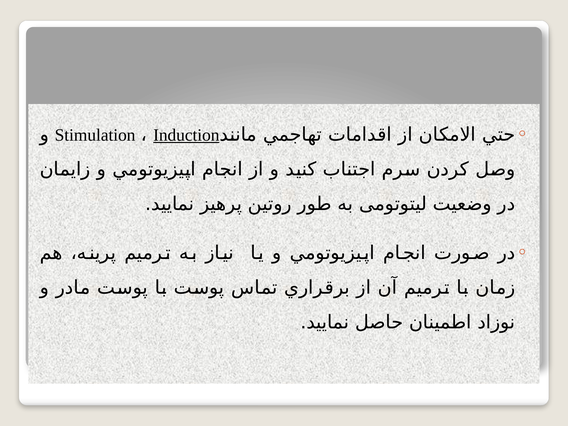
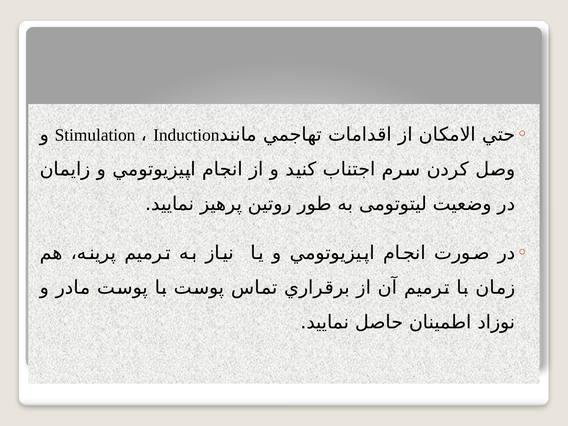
Induction underline: present -> none (186, 135)
